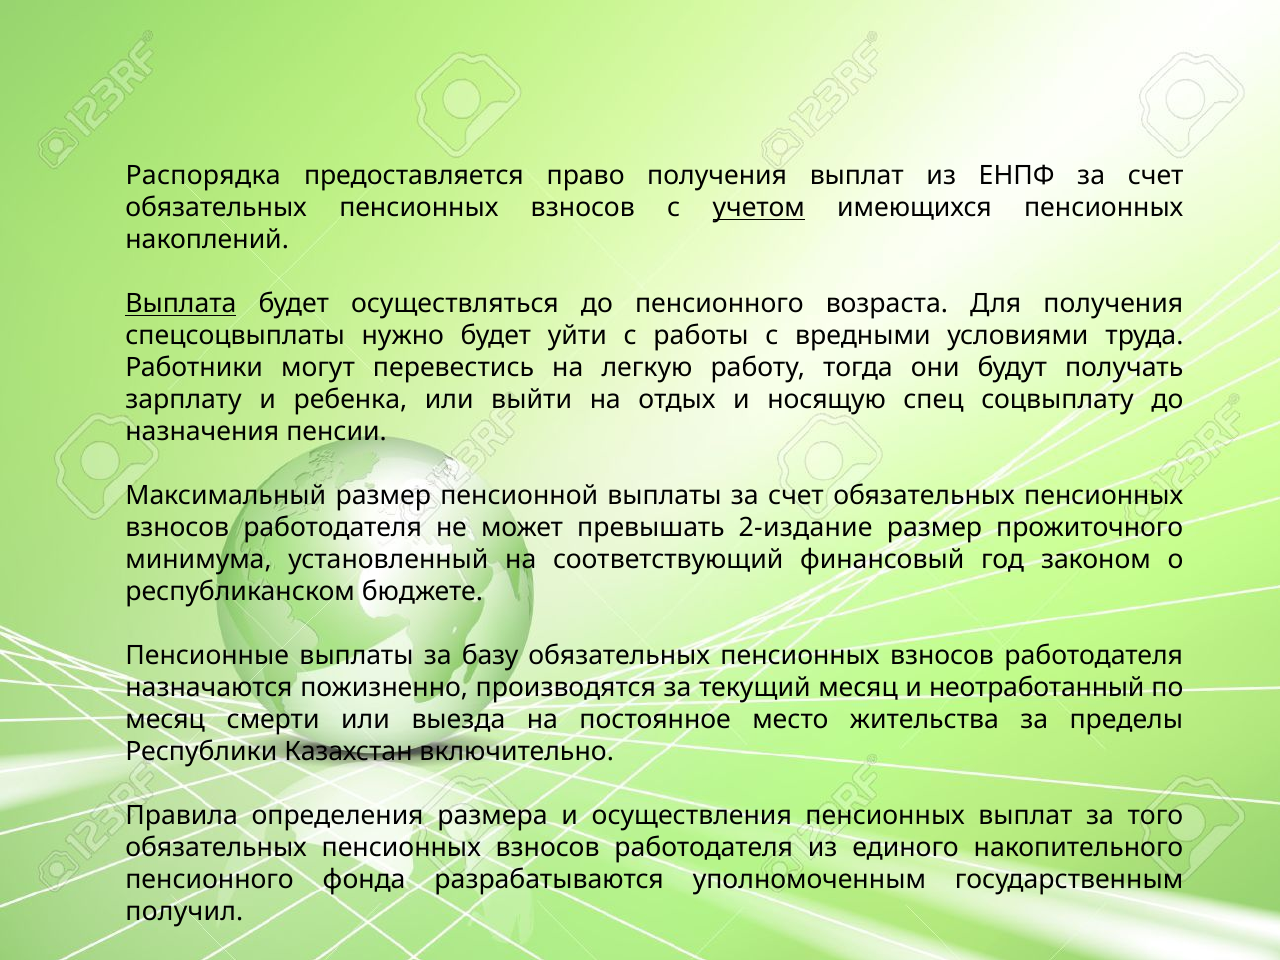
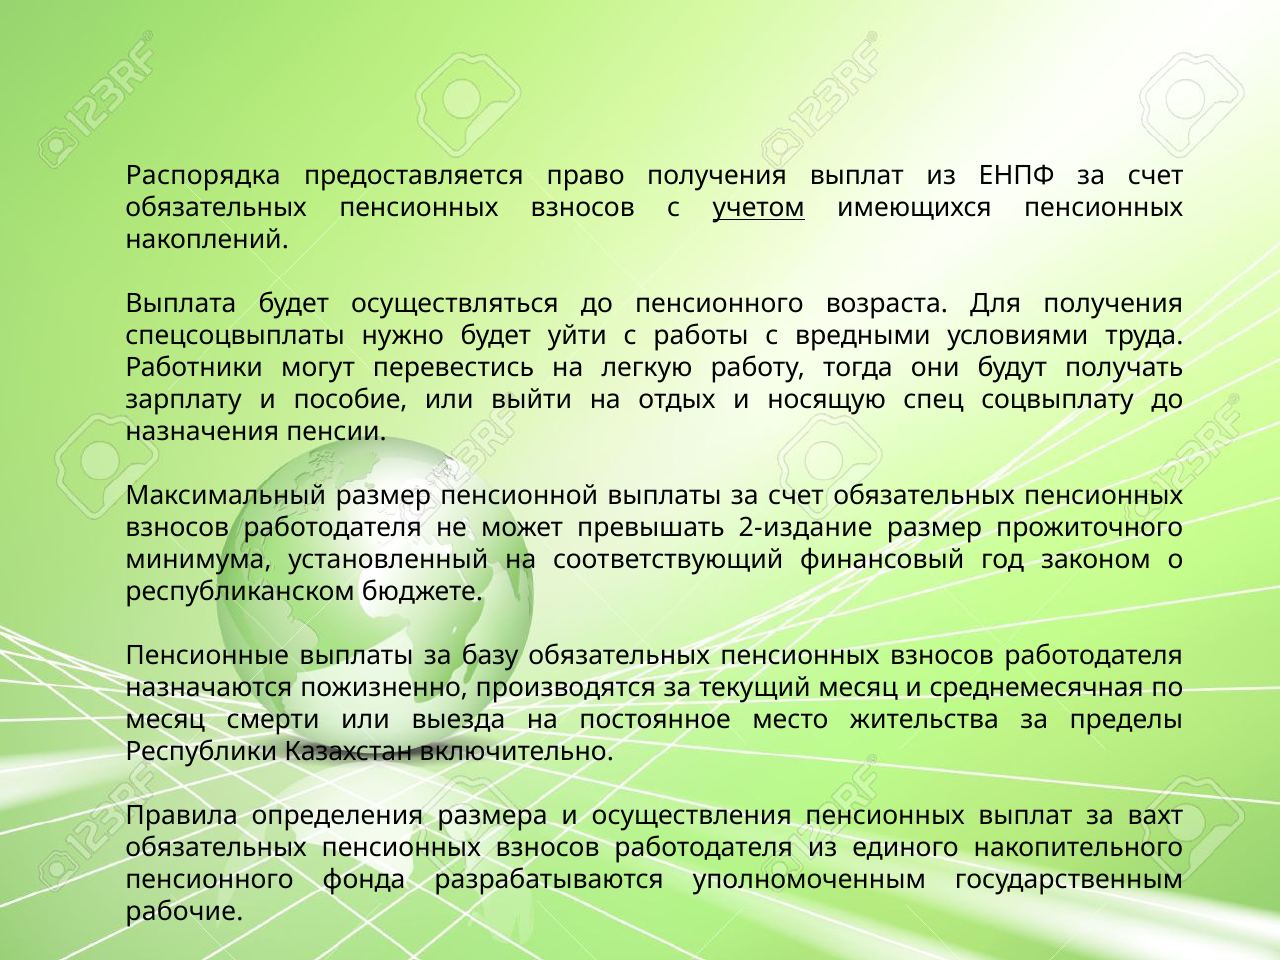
Выплата underline: present -> none (181, 304)
ребенка: ребенка -> пособие (351, 400)
неотработанный: неотработанный -> среднемесячная (1037, 688)
того: того -> вахт (1155, 816)
получил: получил -> рабочие (184, 912)
